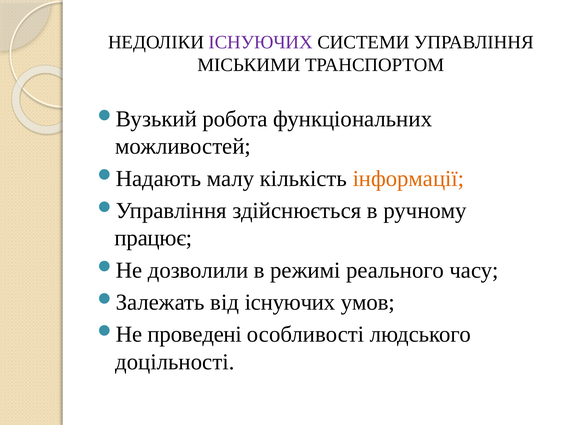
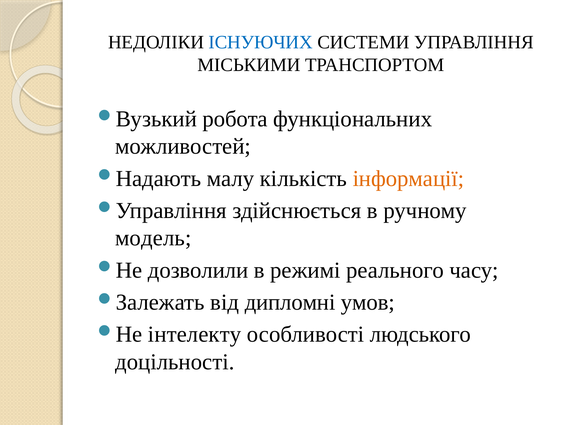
ІСНУЮЧИХ colour: purple -> blue (261, 42)
працює: працює -> модель (153, 238)
від існуючих: існуючих -> дипломні (290, 302)
проведені: проведені -> інтелекту (195, 334)
